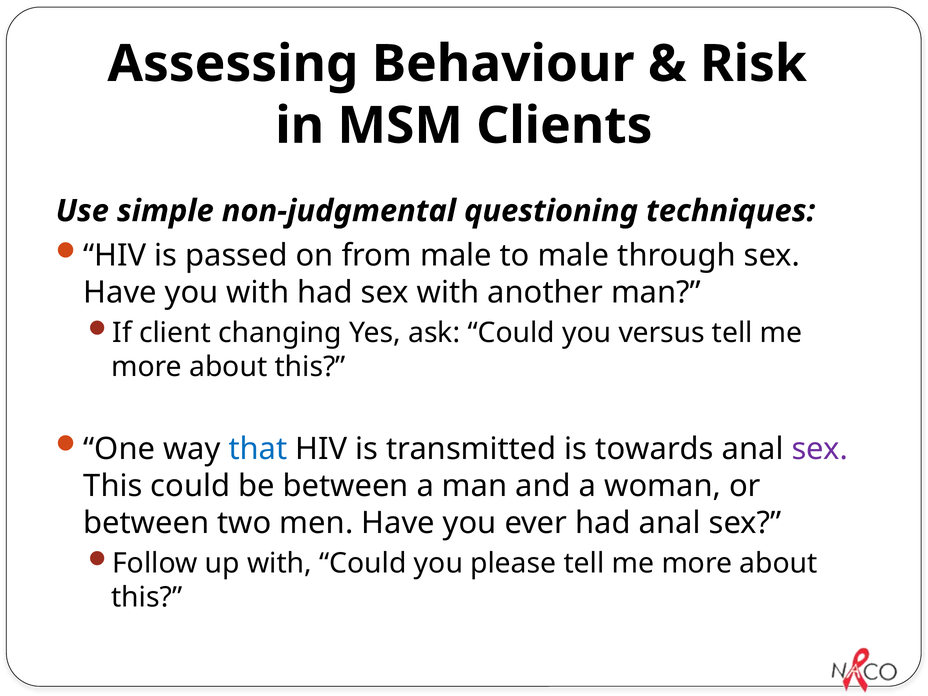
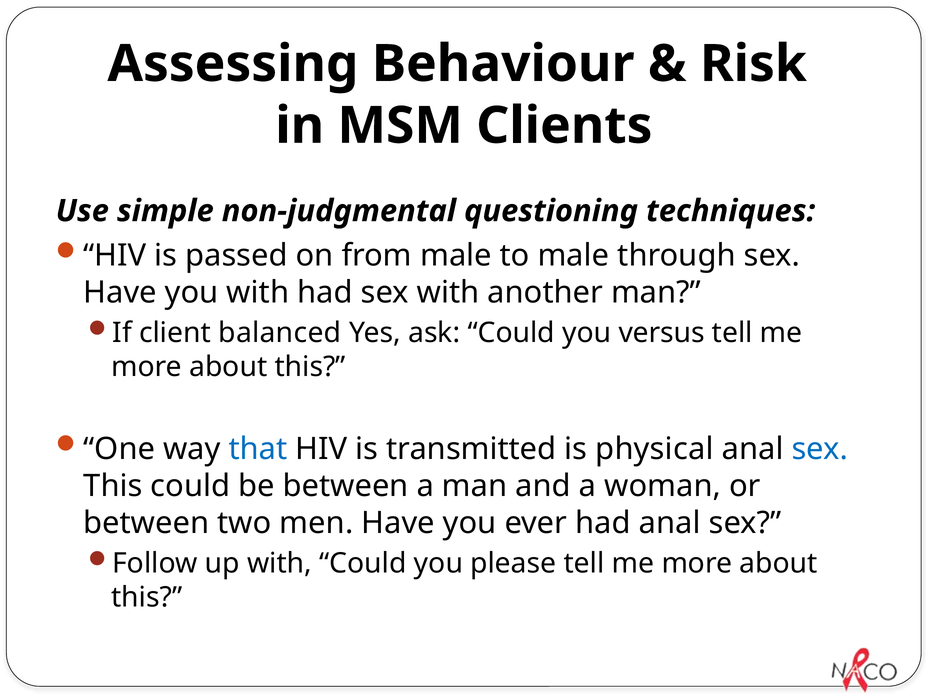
changing: changing -> balanced (280, 333)
towards: towards -> physical (654, 449)
sex colour: purple -> blue (820, 449)
